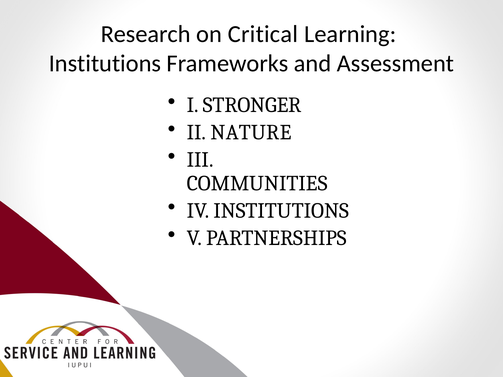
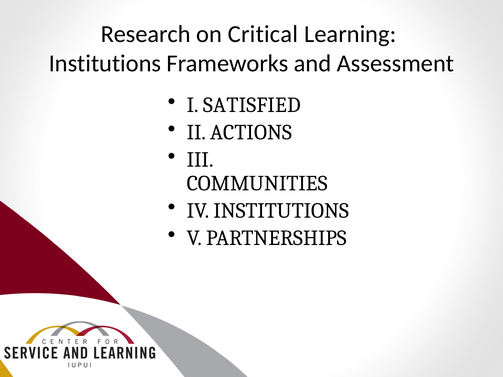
STRONGER: STRONGER -> SATISFIED (252, 105)
NATURE: NATURE -> ACTIONS (251, 132)
